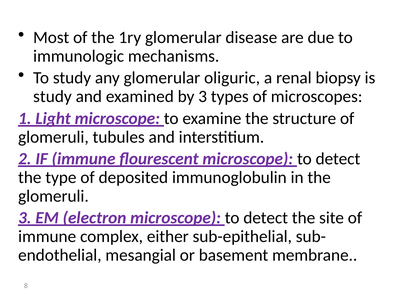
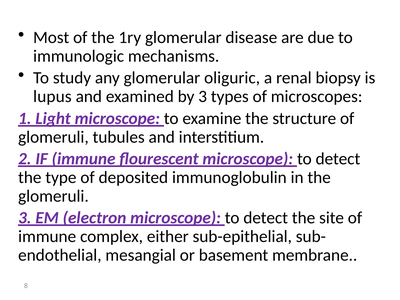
study: study -> lupus (52, 97)
